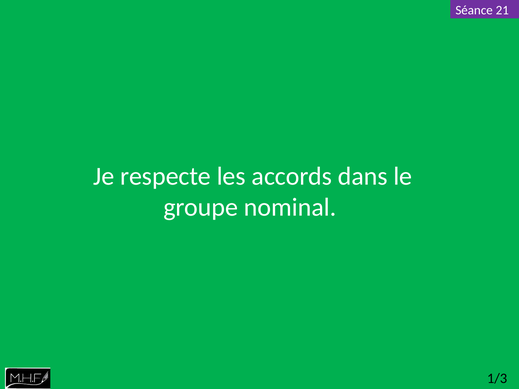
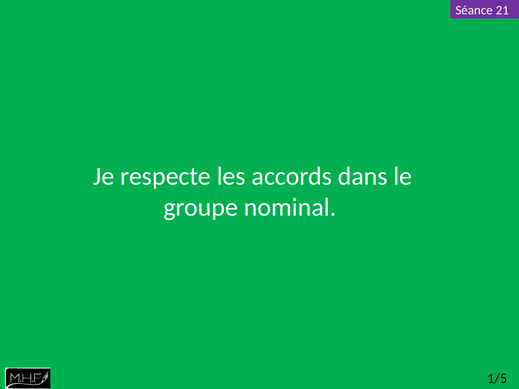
1/3: 1/3 -> 1/5 (497, 379)
